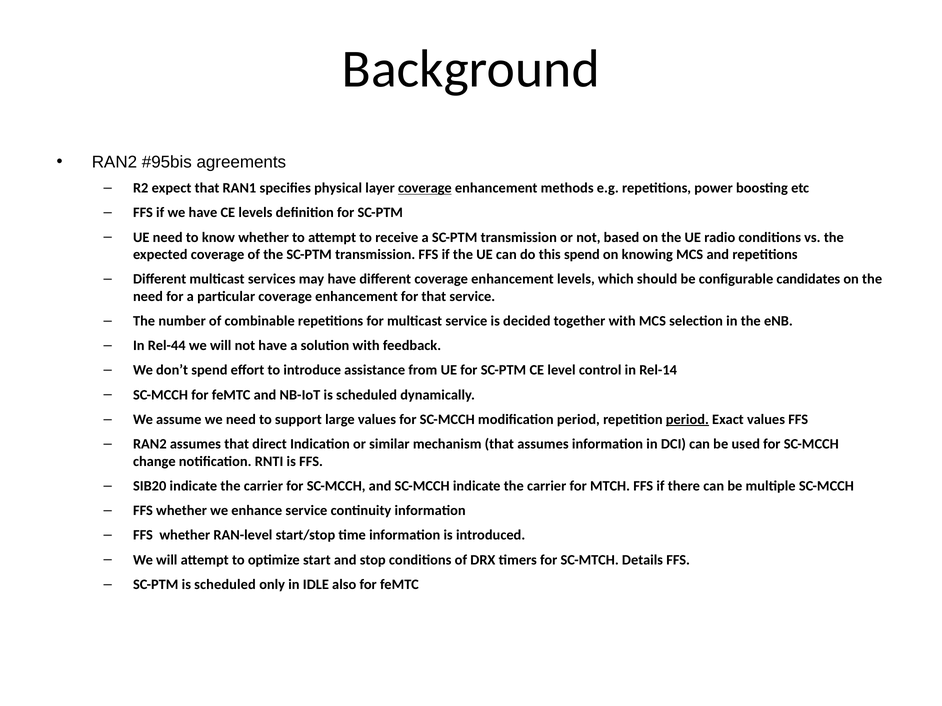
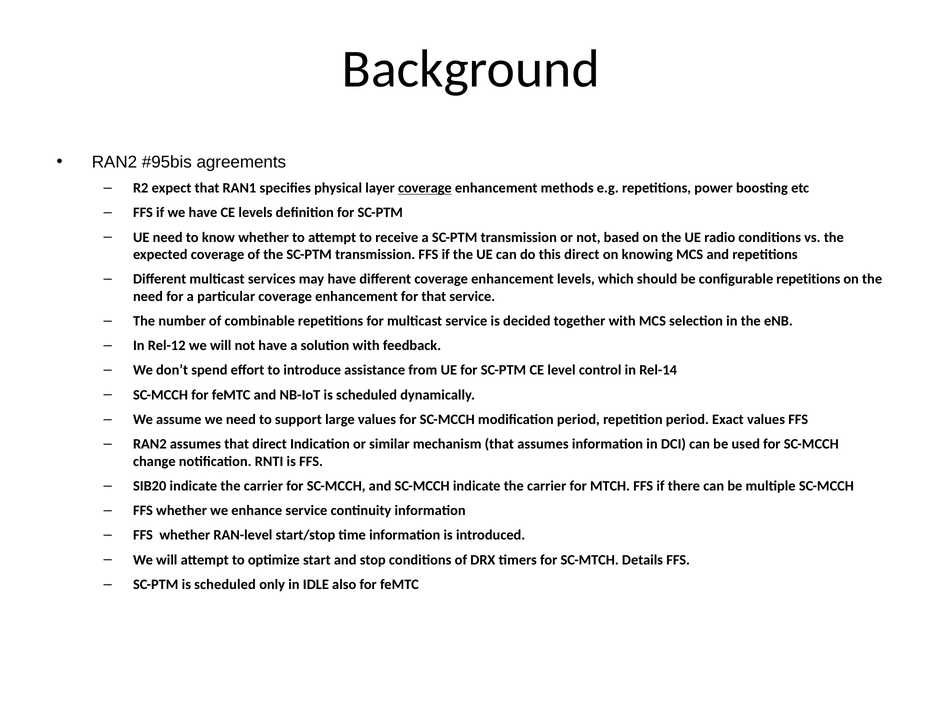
this spend: spend -> direct (582, 255)
configurable candidates: candidates -> repetitions (808, 279)
Rel-44: Rel-44 -> Rel-12 (167, 346)
period underline: present -> none (687, 420)
